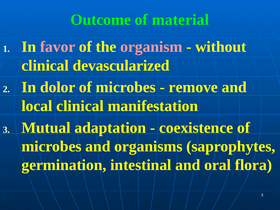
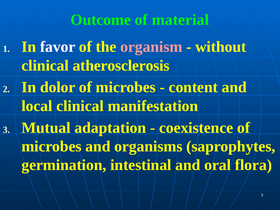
favor colour: pink -> white (58, 47)
devascularized: devascularized -> atherosclerosis (121, 65)
remove: remove -> content (193, 87)
